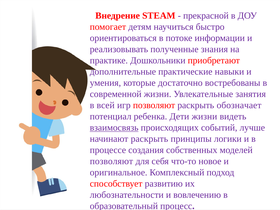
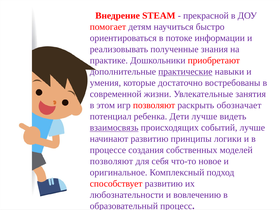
практические underline: none -> present (185, 72)
всей: всей -> этом (106, 105)
Дети жизни: жизни -> лучше (204, 116)
начинают раскрыть: раскрыть -> развитию (150, 139)
